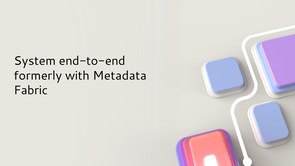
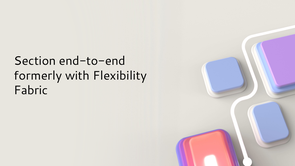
System: System -> Section (35, 61)
Metadata: Metadata -> Flexibility (120, 76)
